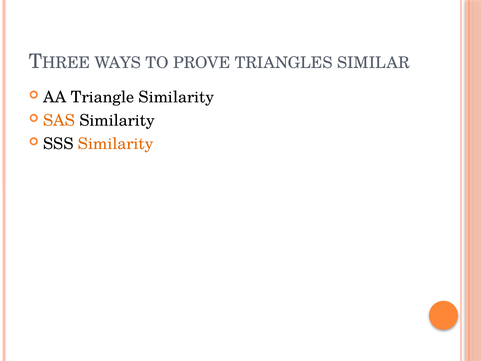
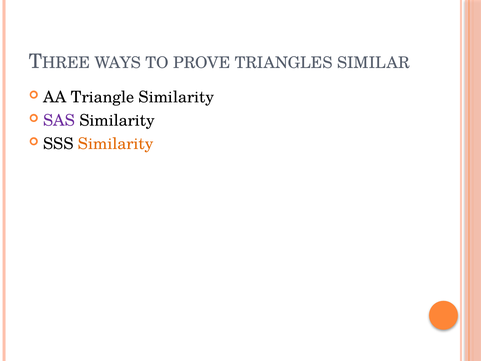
SAS colour: orange -> purple (59, 121)
